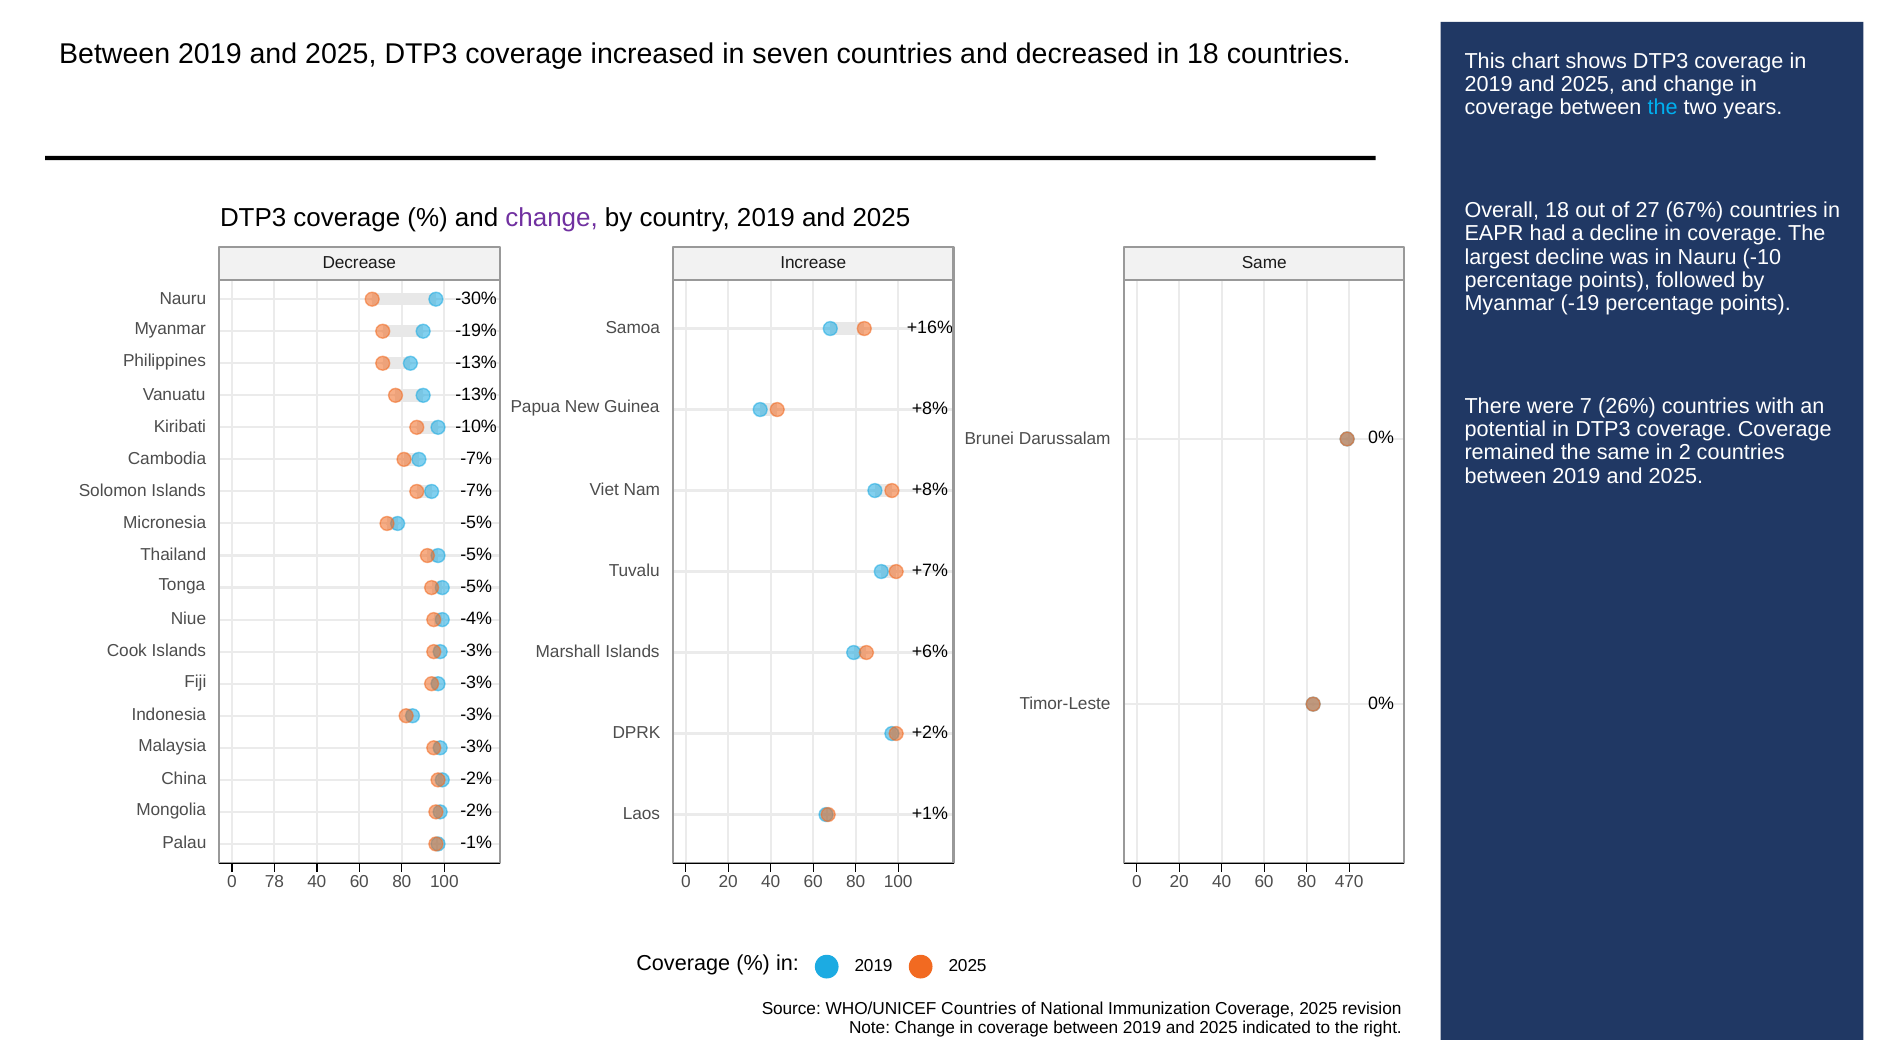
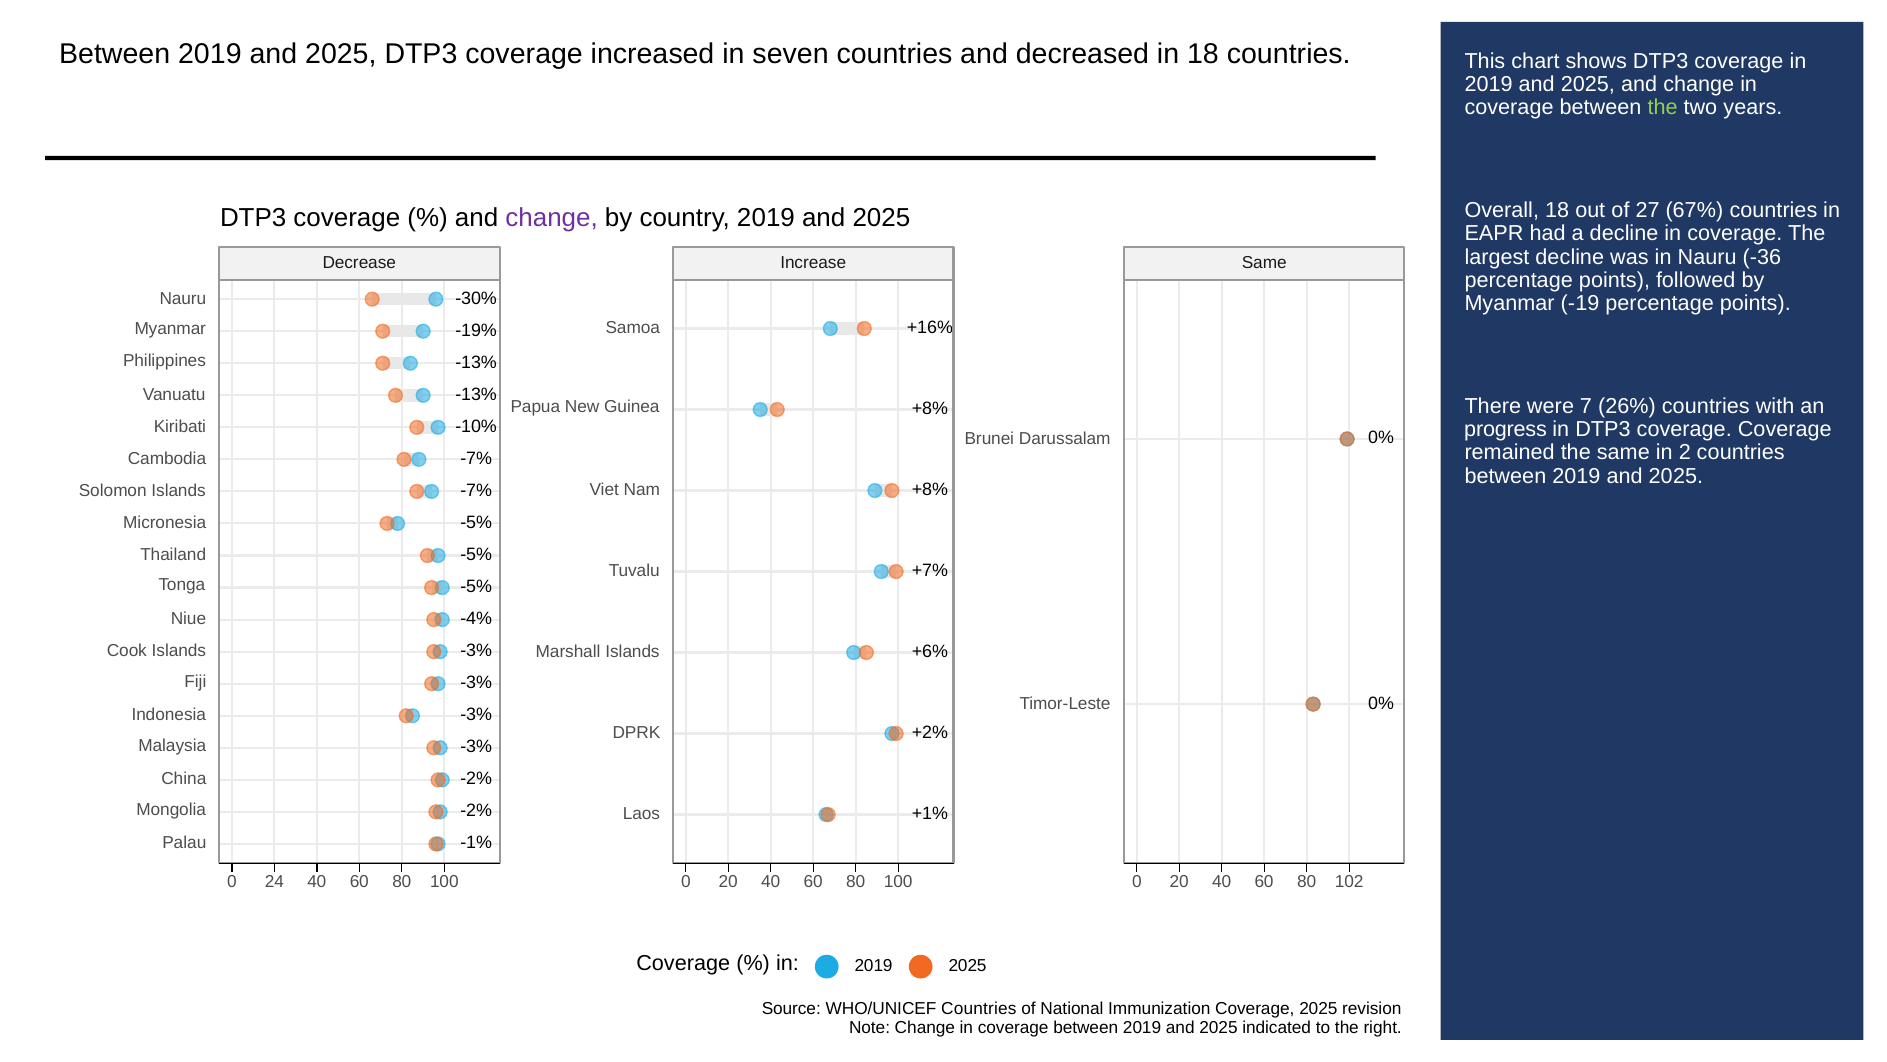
the colour: light blue -> light green (1663, 108)
-10: -10 -> -36 (1762, 257)
potential: potential -> progress (1506, 429)
78: 78 -> 24 (274, 881)
470: 470 -> 102 (1349, 881)
